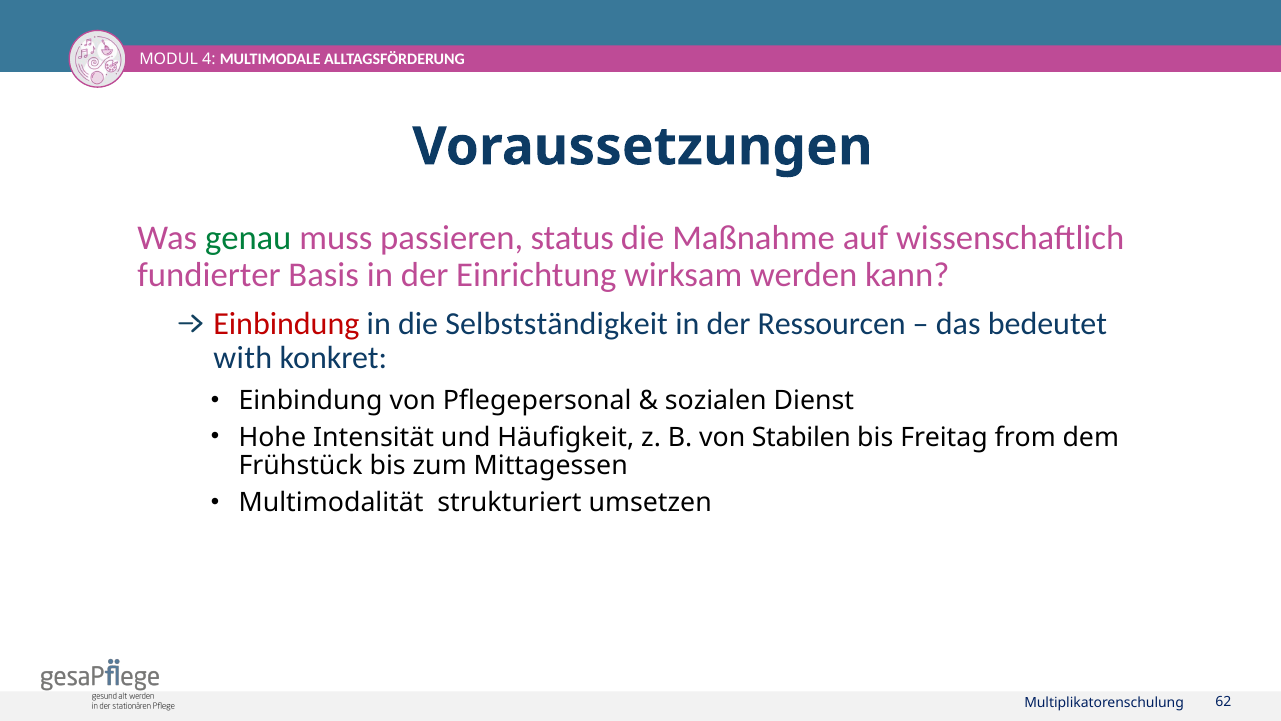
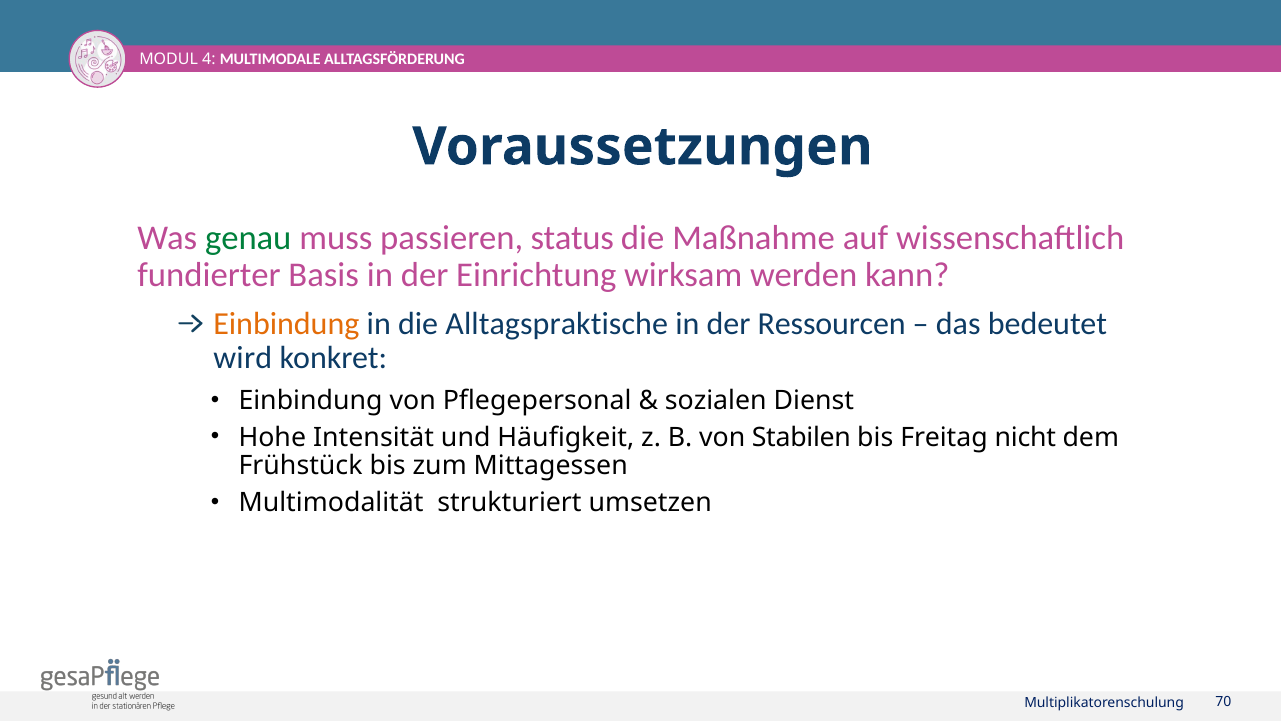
Einbindung colour: red -> orange (286, 324)
Selbstständigkeit: Selbstständigkeit -> Alltagspraktische (557, 324)
with: with -> wird (243, 358)
from: from -> nicht (1025, 437)
62: 62 -> 70 (1223, 701)
